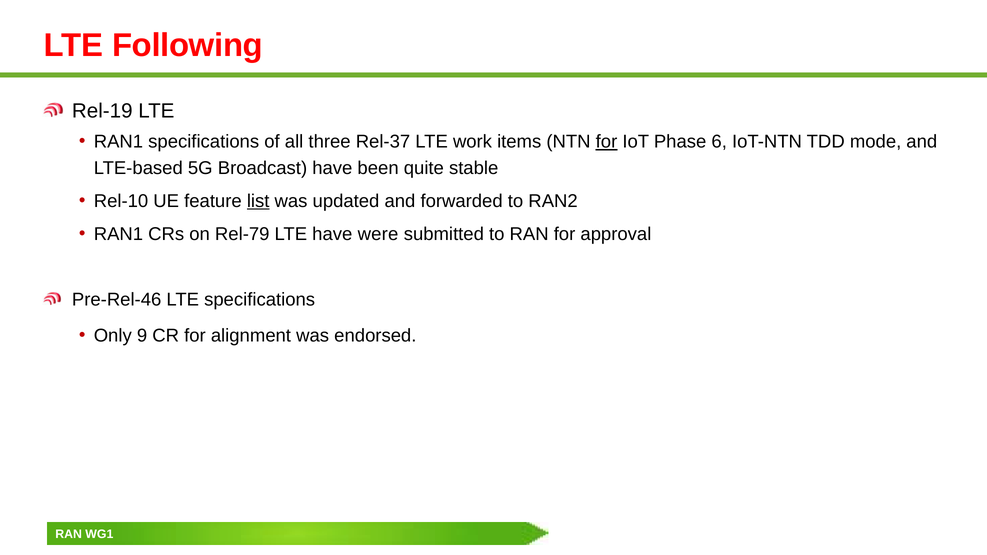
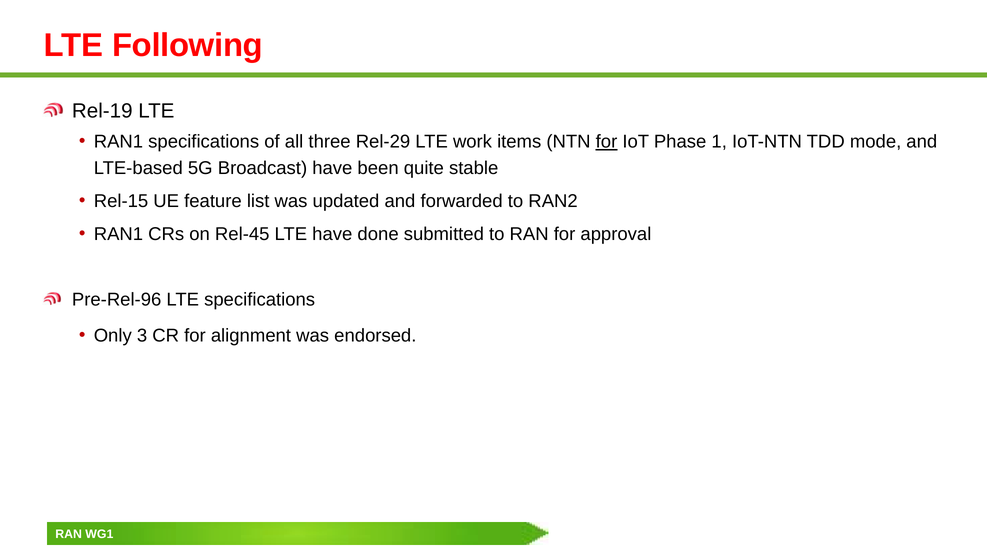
Rel-37: Rel-37 -> Rel-29 (383, 142)
6: 6 -> 1 (719, 142)
Rel-10: Rel-10 -> Rel-15 (121, 201)
list underline: present -> none (258, 201)
Rel-79: Rel-79 -> Rel-45 (242, 234)
were: were -> done (378, 234)
Pre-Rel-46: Pre-Rel-46 -> Pre-Rel-96 (117, 300)
9: 9 -> 3 (142, 336)
